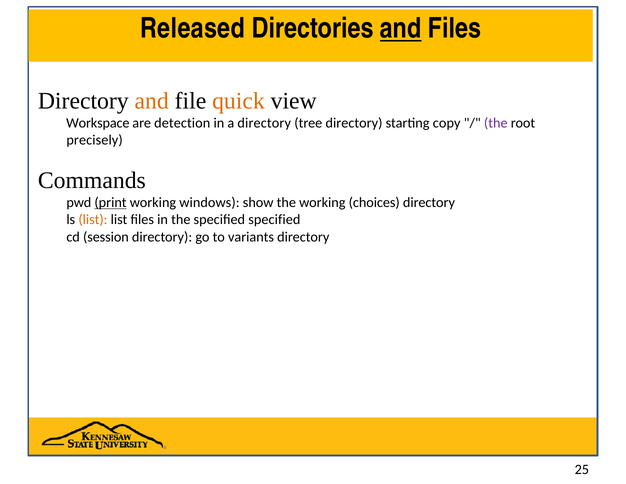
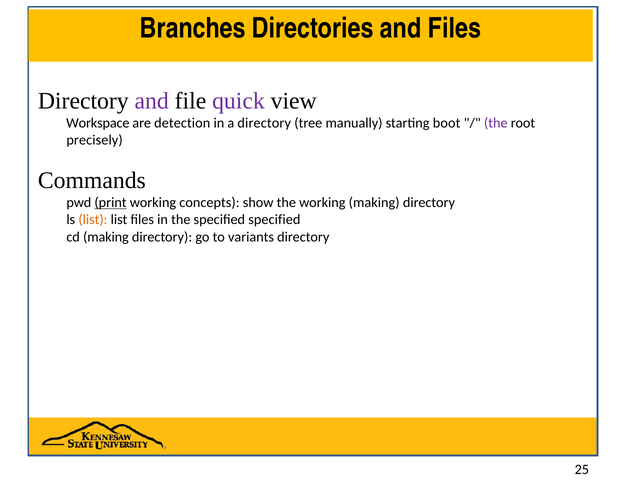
Released: Released -> Branches (193, 29)
and underline: present -> none (401, 29)
and colour: orange -> purple (152, 101)
quick colour: orange -> purple (238, 101)
tree directory: directory -> manually (354, 123)
copy: copy -> boot (447, 123)
windows: windows -> concepts (209, 203)
working choices: choices -> making (374, 203)
cd session: session -> making (106, 237)
